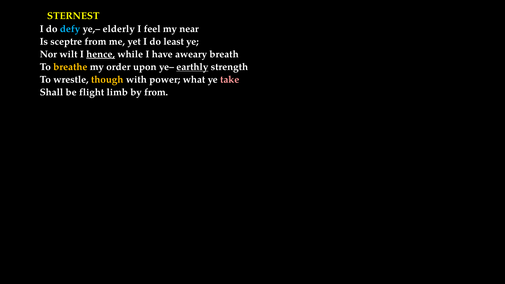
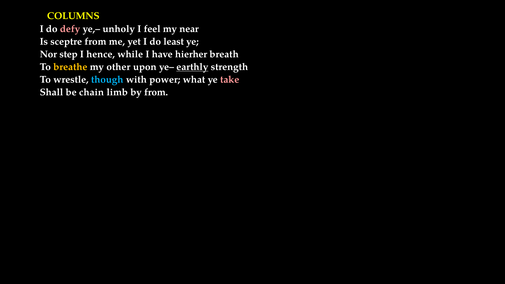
STERNEST: STERNEST -> COLUMNS (73, 16)
defy colour: light blue -> pink (70, 29)
elderly: elderly -> unholy (119, 29)
wilt: wilt -> step (69, 54)
hence underline: present -> none (101, 54)
aweary: aweary -> hierher (191, 54)
order: order -> other (118, 67)
though colour: yellow -> light blue (107, 80)
flight: flight -> chain (92, 92)
